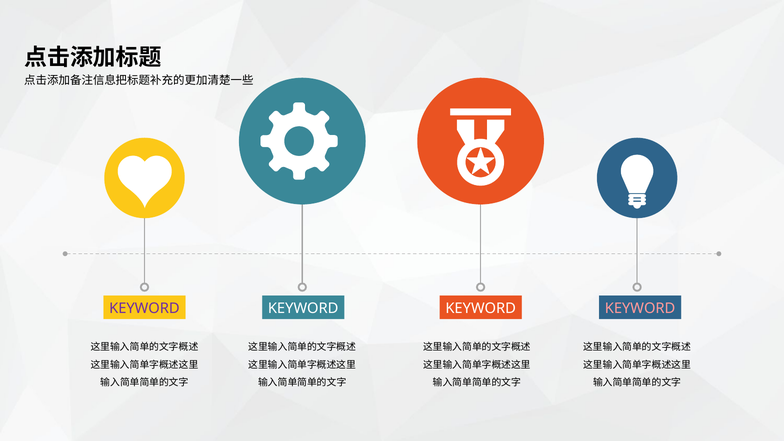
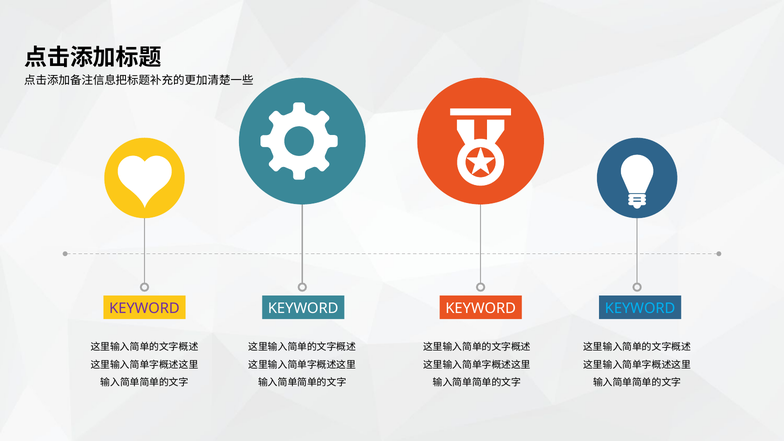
KEYWORD colour: pink -> light blue (640, 308)
